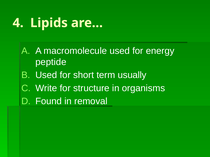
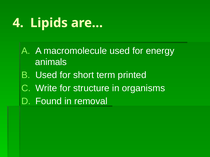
peptide: peptide -> animals (51, 62)
usually: usually -> printed (132, 75)
